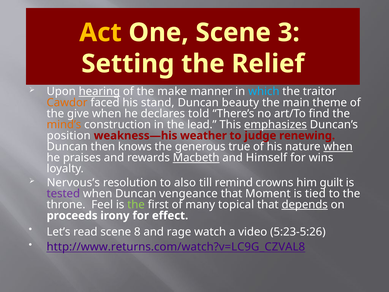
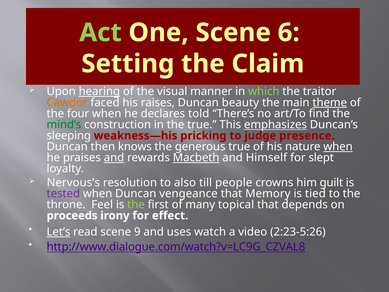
Act colour: yellow -> light green (101, 33)
3: 3 -> 6 (289, 33)
Relief: Relief -> Claim (268, 64)
make: make -> visual (172, 91)
which colour: light blue -> light green (264, 91)
stand: stand -> raises (158, 102)
theme underline: none -> present (330, 102)
give: give -> four (78, 113)
mind’s colour: orange -> green (64, 124)
the lead: lead -> true (202, 124)
position: position -> sleeping (69, 136)
weather: weather -> pricking (203, 136)
renewing: renewing -> presence (307, 136)
and underline: none -> present (114, 158)
wins: wins -> slept (321, 158)
remind: remind -> people (234, 182)
Moment: Moment -> Memory (268, 193)
depends underline: present -> none (305, 204)
Let’s underline: none -> present (58, 232)
8: 8 -> 9 (137, 232)
rage: rage -> uses (179, 232)
5:23-5:26: 5:23-5:26 -> 2:23-5:26 (298, 232)
http://www.returns.com/watch?v=LC9G_CZVAL8: http://www.returns.com/watch?v=LC9G_CZVAL8 -> http://www.dialogue.com/watch?v=LC9G_CZVAL8 (176, 247)
